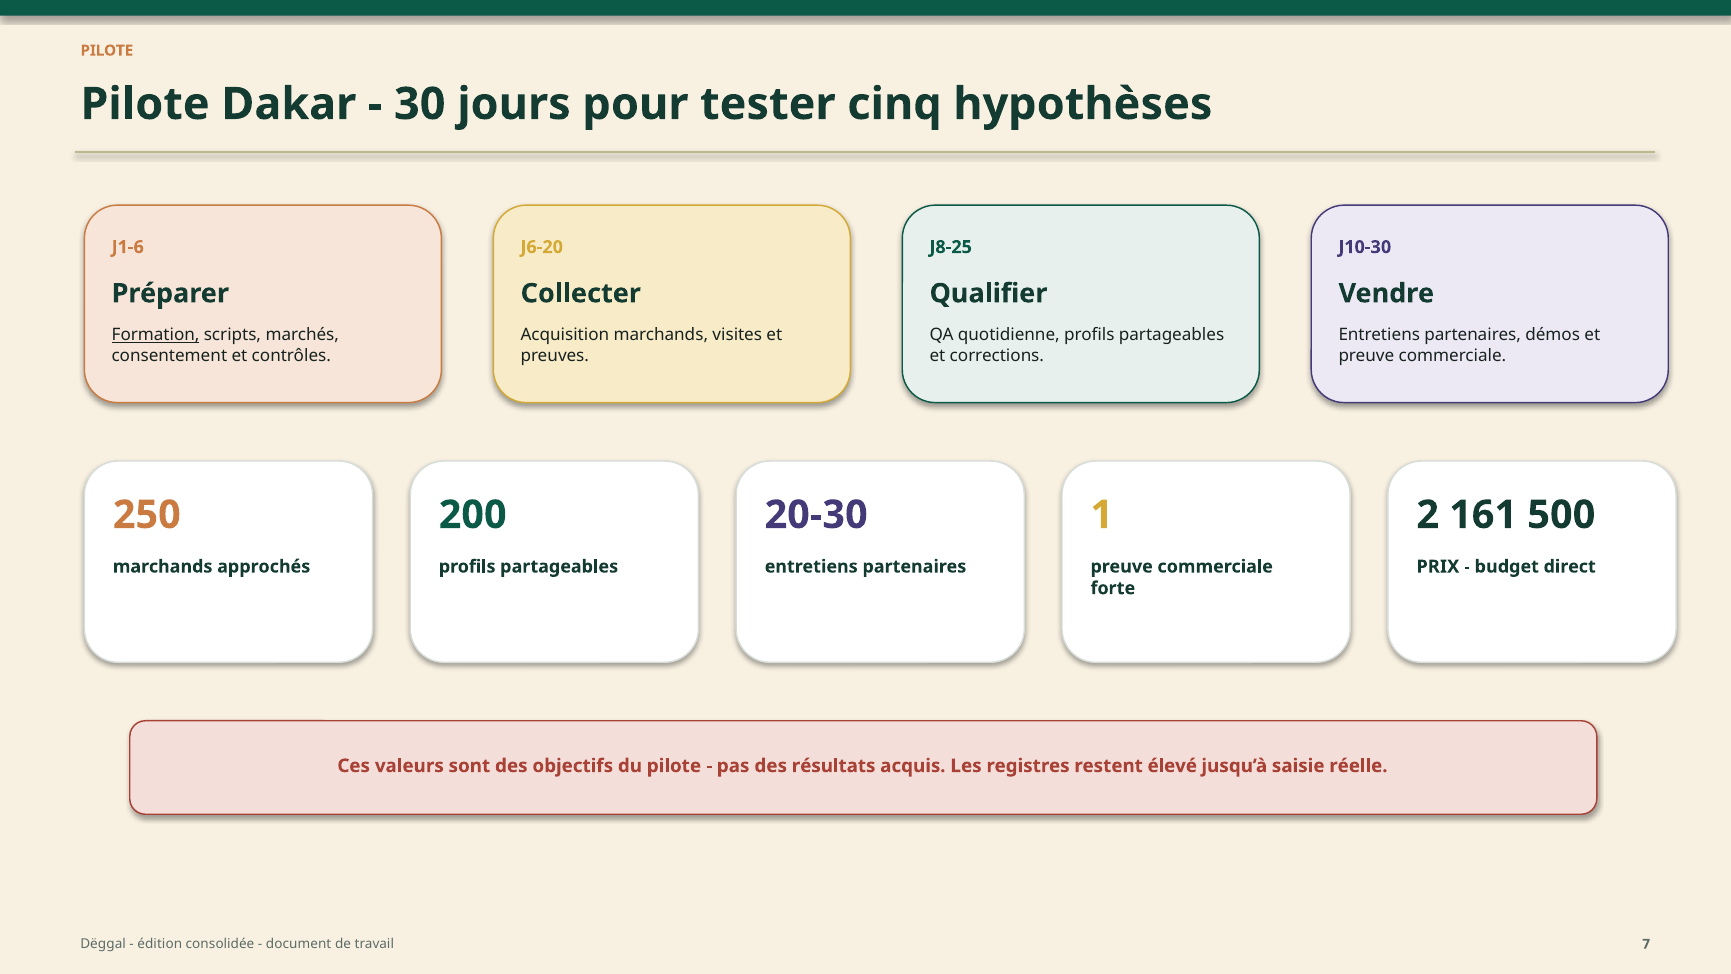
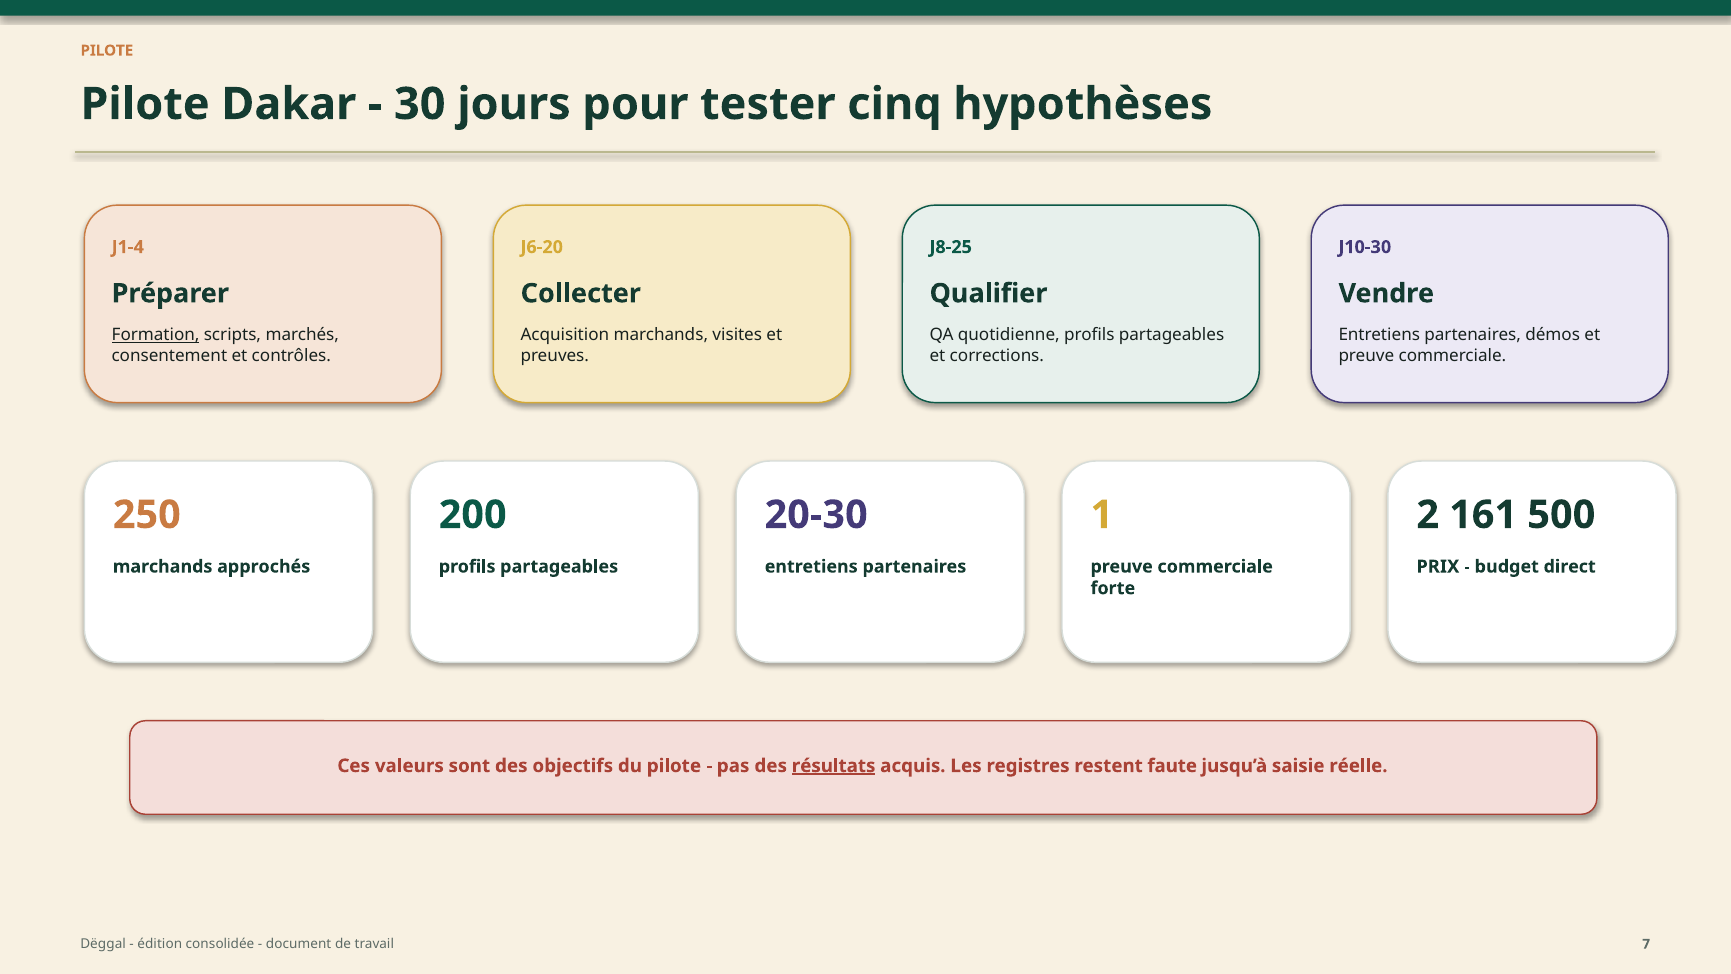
J1-6: J1-6 -> J1-4 (128, 247)
résultats underline: none -> present (834, 766)
élevé: élevé -> faute (1172, 766)
